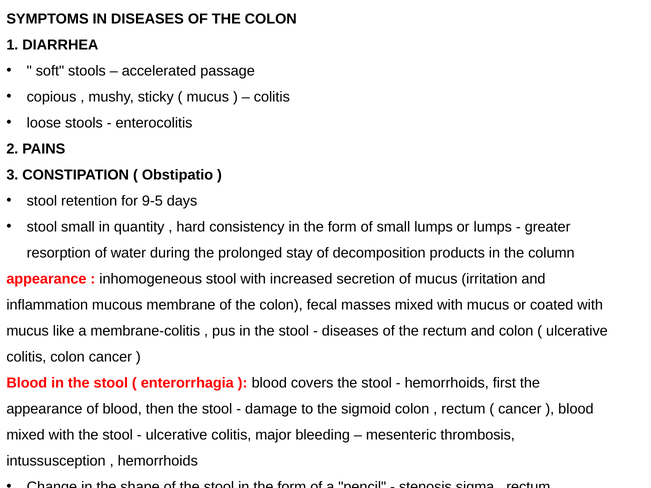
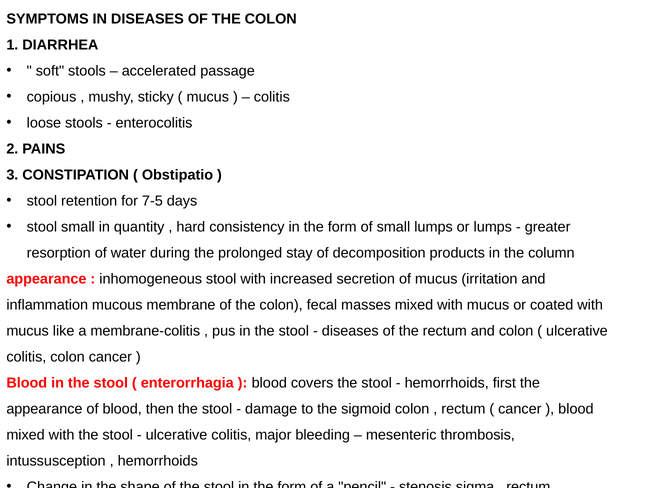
9-5: 9-5 -> 7-5 (152, 201)
